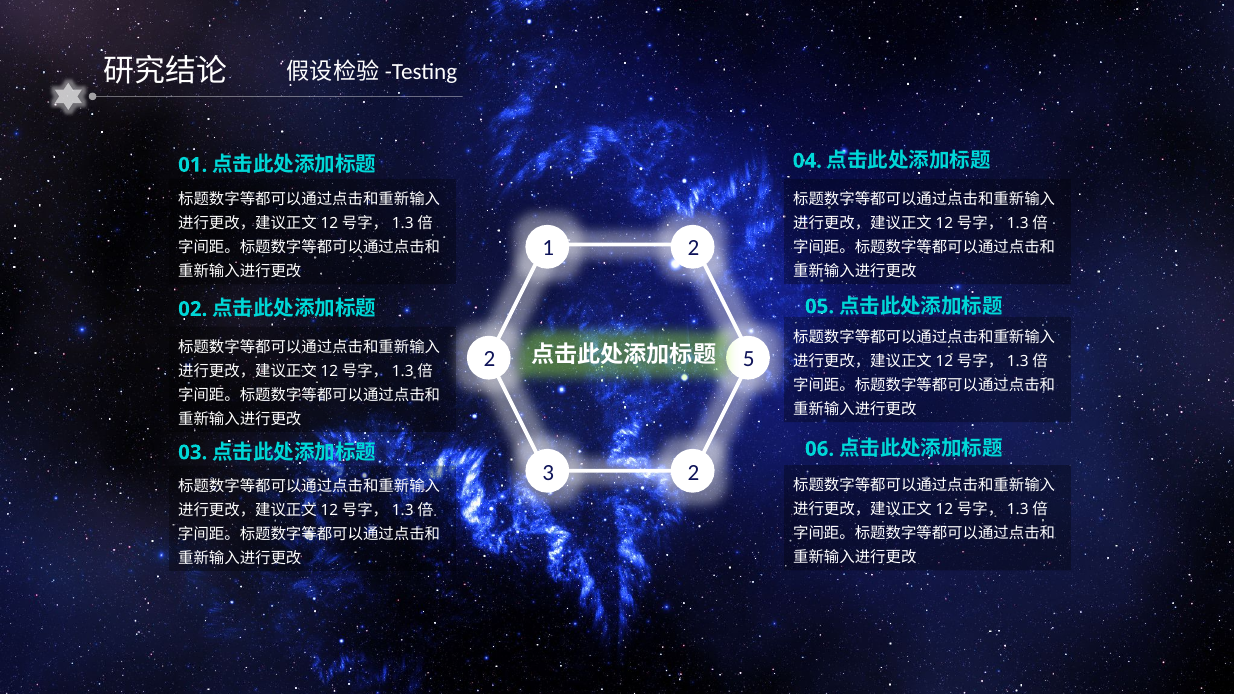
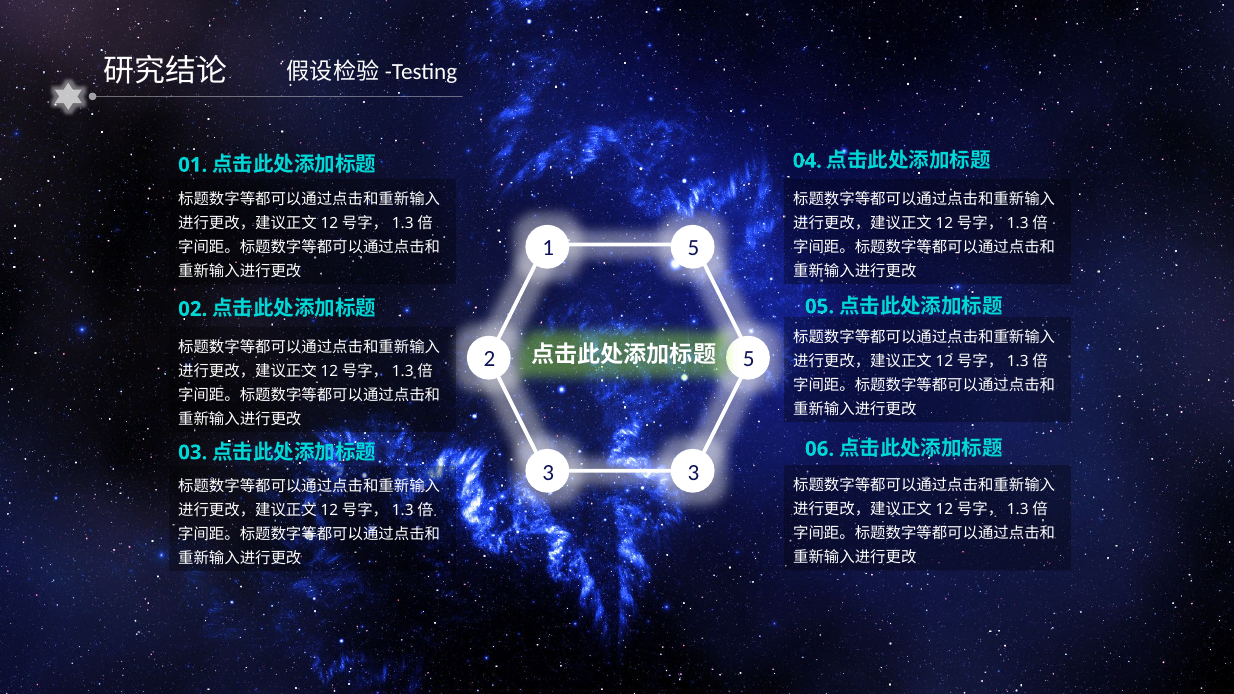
1 2: 2 -> 5 (693, 248)
3 2: 2 -> 3 (693, 472)
